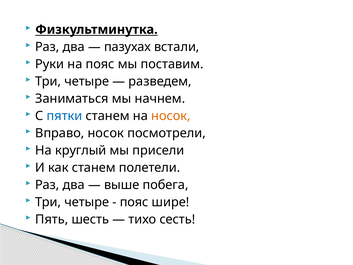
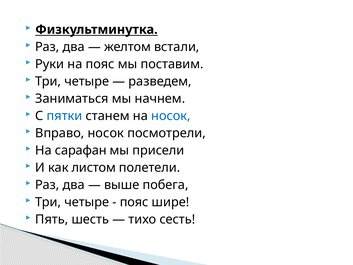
пазухах: пазухах -> желтом (127, 47)
носок colour: orange -> blue (171, 116)
круглый: круглый -> сарафан (81, 150)
как станем: станем -> листом (94, 168)
